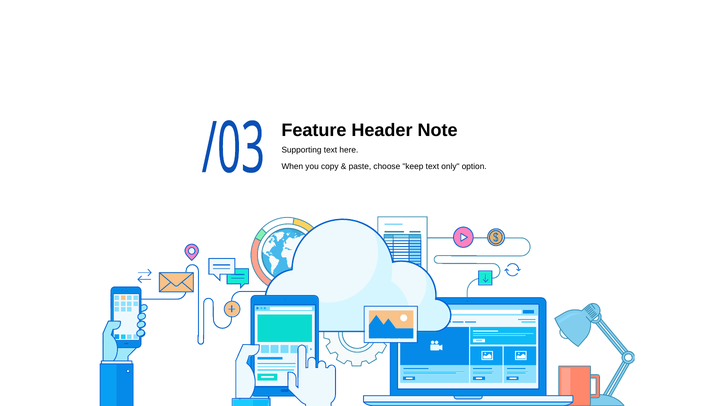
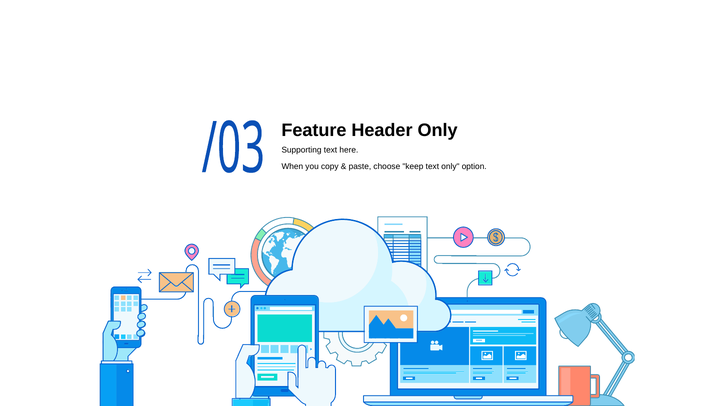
Header Note: Note -> Only (438, 130)
